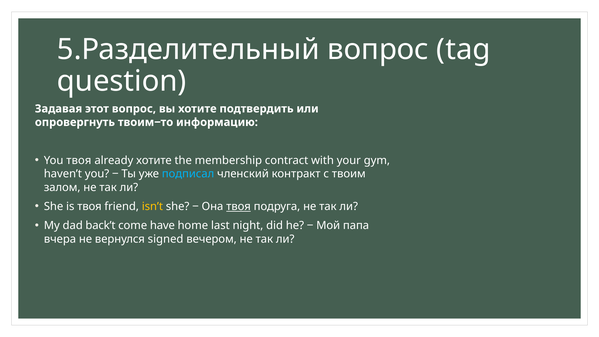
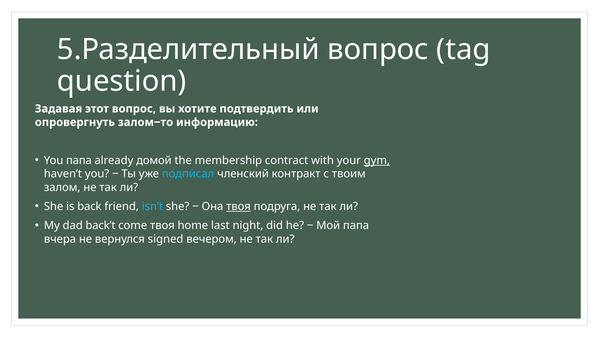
твоим‒то: твоим‒то -> залом‒то (146, 122)
You твоя: твоя -> папа (79, 160)
already хотите: хотите -> домой (154, 160)
gym underline: none -> present (377, 160)
is твоя: твоя -> back (89, 206)
isn’t colour: yellow -> light blue (152, 206)
come have: have -> твоя (162, 226)
